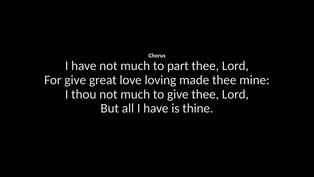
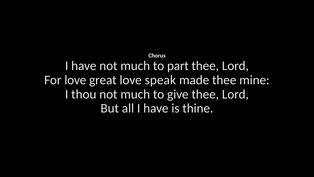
For give: give -> love (75, 80)
loving: loving -> speak (160, 80)
